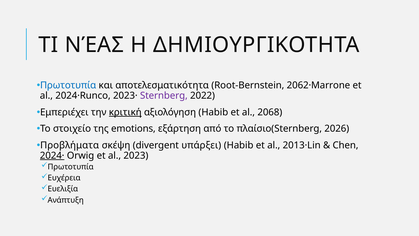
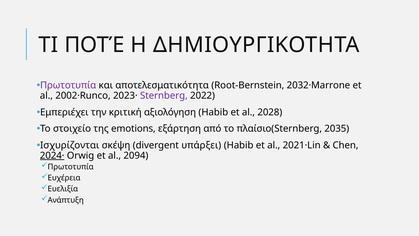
ΝΈΑΣ: ΝΈΑΣ -> ΠΟΤΈ (94, 45)
Πρωτοτυπία colour: blue -> purple (68, 85)
2062·Marrone: 2062·Marrone -> 2032·Marrone (318, 85)
2024·Runco: 2024·Runco -> 2002·Runco (83, 96)
κριτική underline: present -> none (125, 112)
2068: 2068 -> 2028 (270, 112)
2026: 2026 -> 2035 (337, 129)
Προβλήματα: Προβλήματα -> Ισχυρίζονται (70, 145)
2013·Lin: 2013·Lin -> 2021·Lin (302, 145)
2023: 2023 -> 2094 (136, 155)
